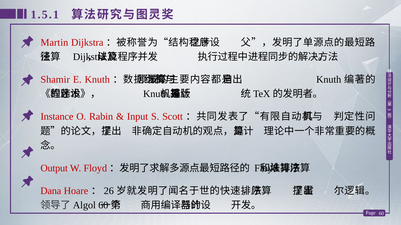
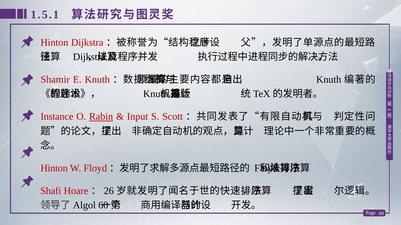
Martin: Martin -> Hinton (54, 42)
Rabin underline: none -> present (101, 117)
Output: Output -> Hinton (54, 169)
Dana: Dana -> Shafi (51, 191)
